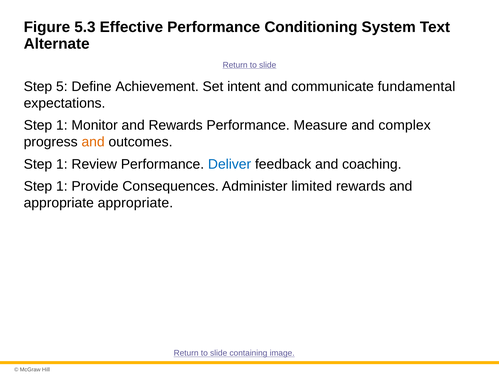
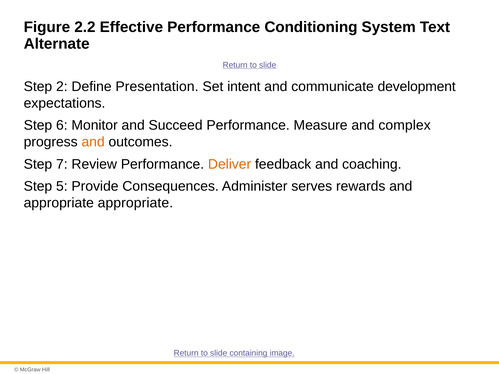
5.3: 5.3 -> 2.2 (85, 27)
5: 5 -> 2 (62, 87)
Achievement: Achievement -> Presentation (157, 87)
fundamental: fundamental -> development (417, 87)
1: 1 -> 6 (62, 125)
and Rewards: Rewards -> Succeed (176, 125)
1: 1 -> 7 (62, 164)
Deliver colour: blue -> orange (230, 164)
1: 1 -> 5 (62, 186)
limited: limited -> serves (312, 186)
